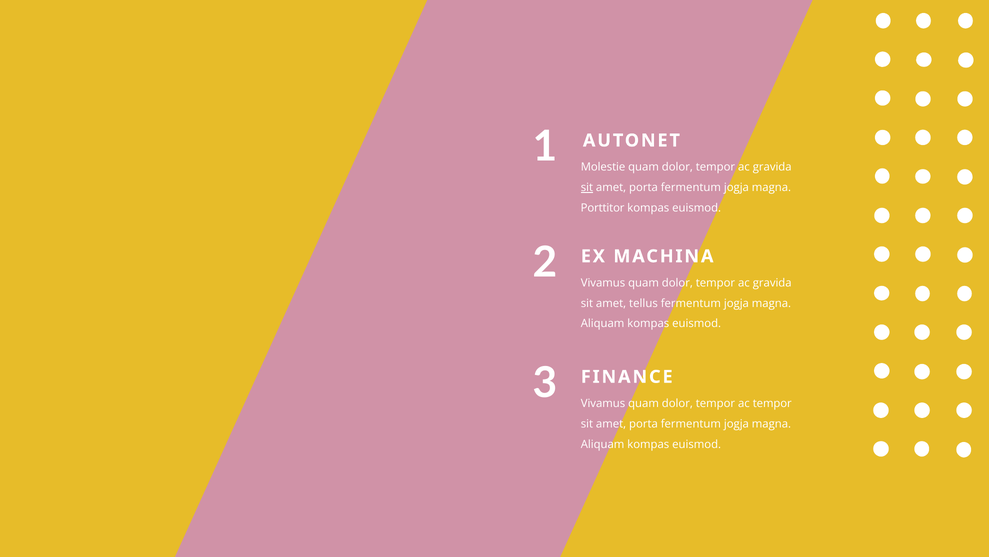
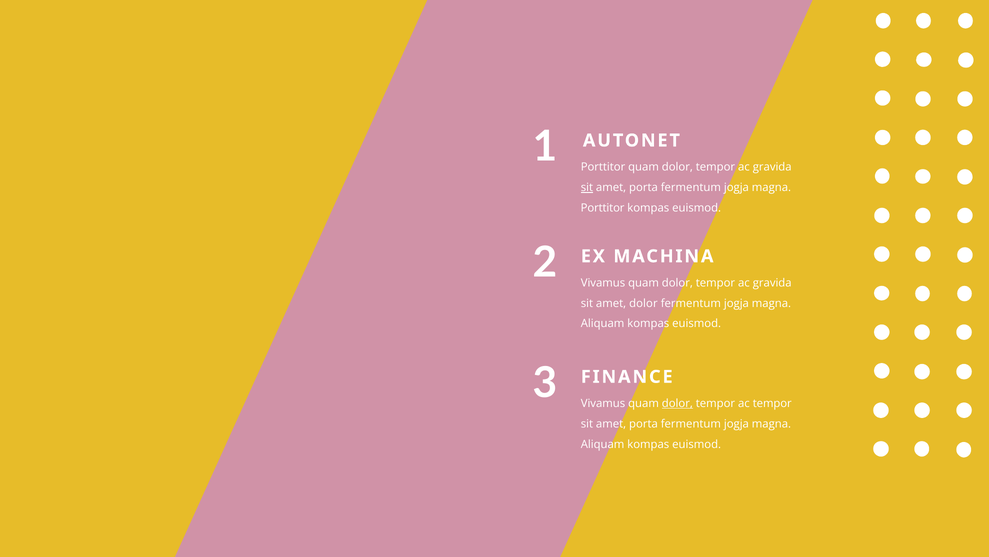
Molestie: Molestie -> Porttitor (603, 167)
amet tellus: tellus -> dolor (643, 303)
dolor underline: none -> present (677, 403)
